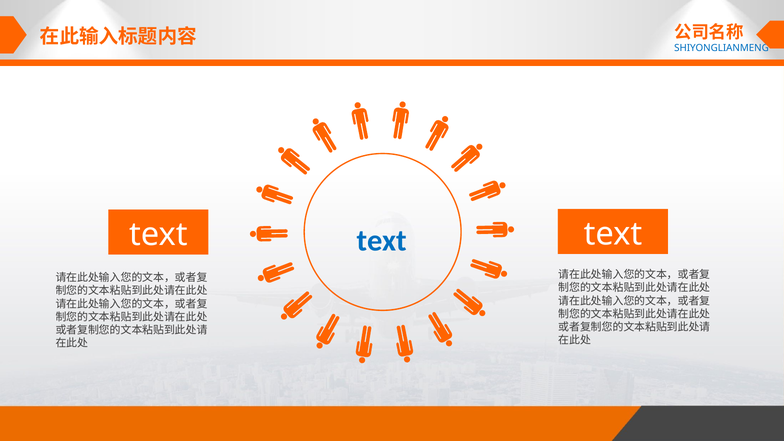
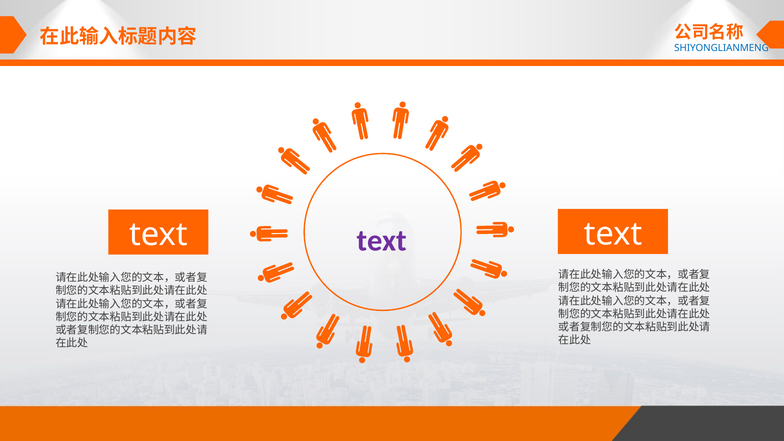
text colour: blue -> purple (382, 241)
